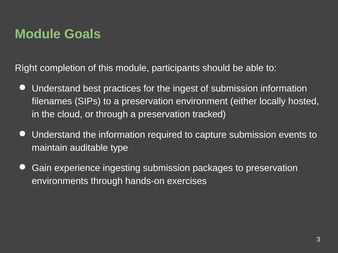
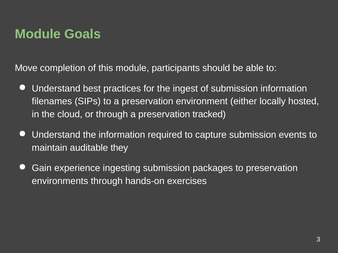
Right: Right -> Move (26, 68)
type: type -> they (119, 148)
